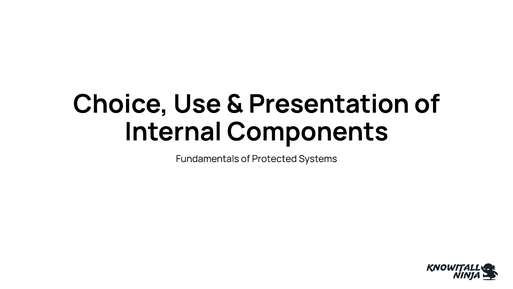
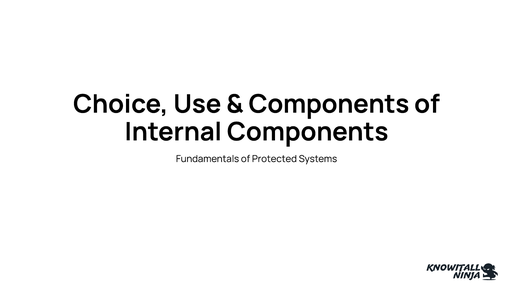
Presentation: Presentation -> Components (329, 104)
